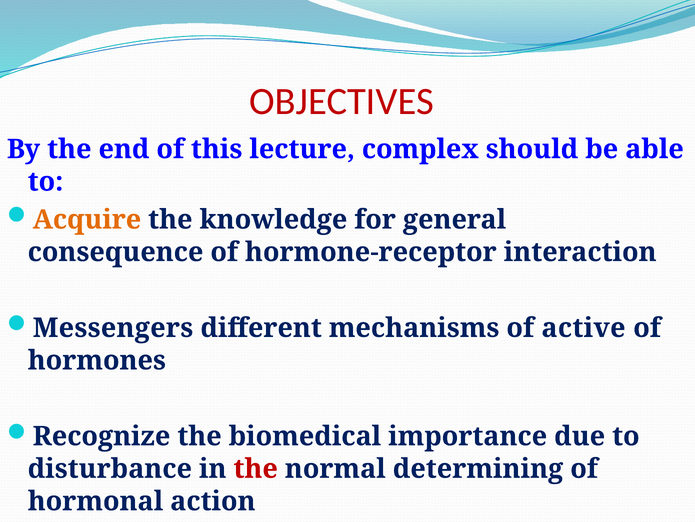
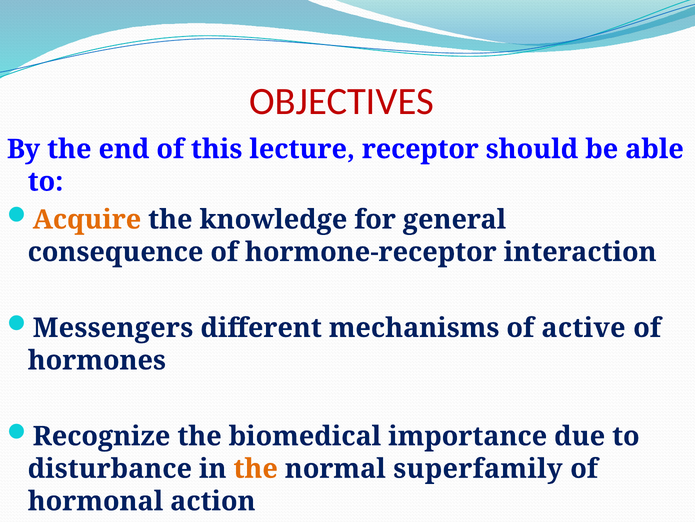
complex: complex -> receptor (420, 149)
the colour: red -> orange (256, 468)
determining: determining -> superfamily (478, 468)
